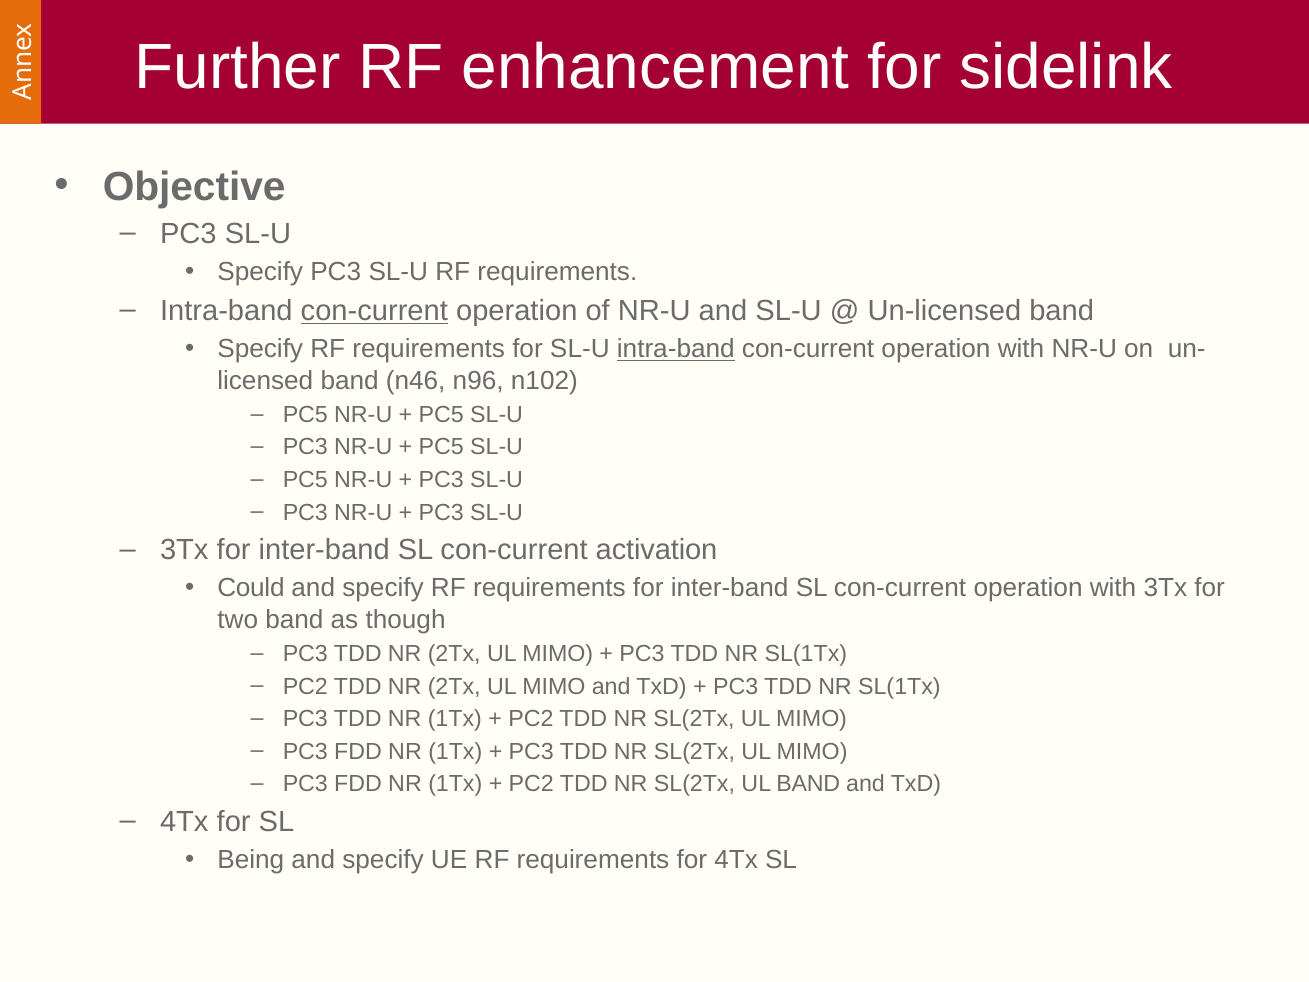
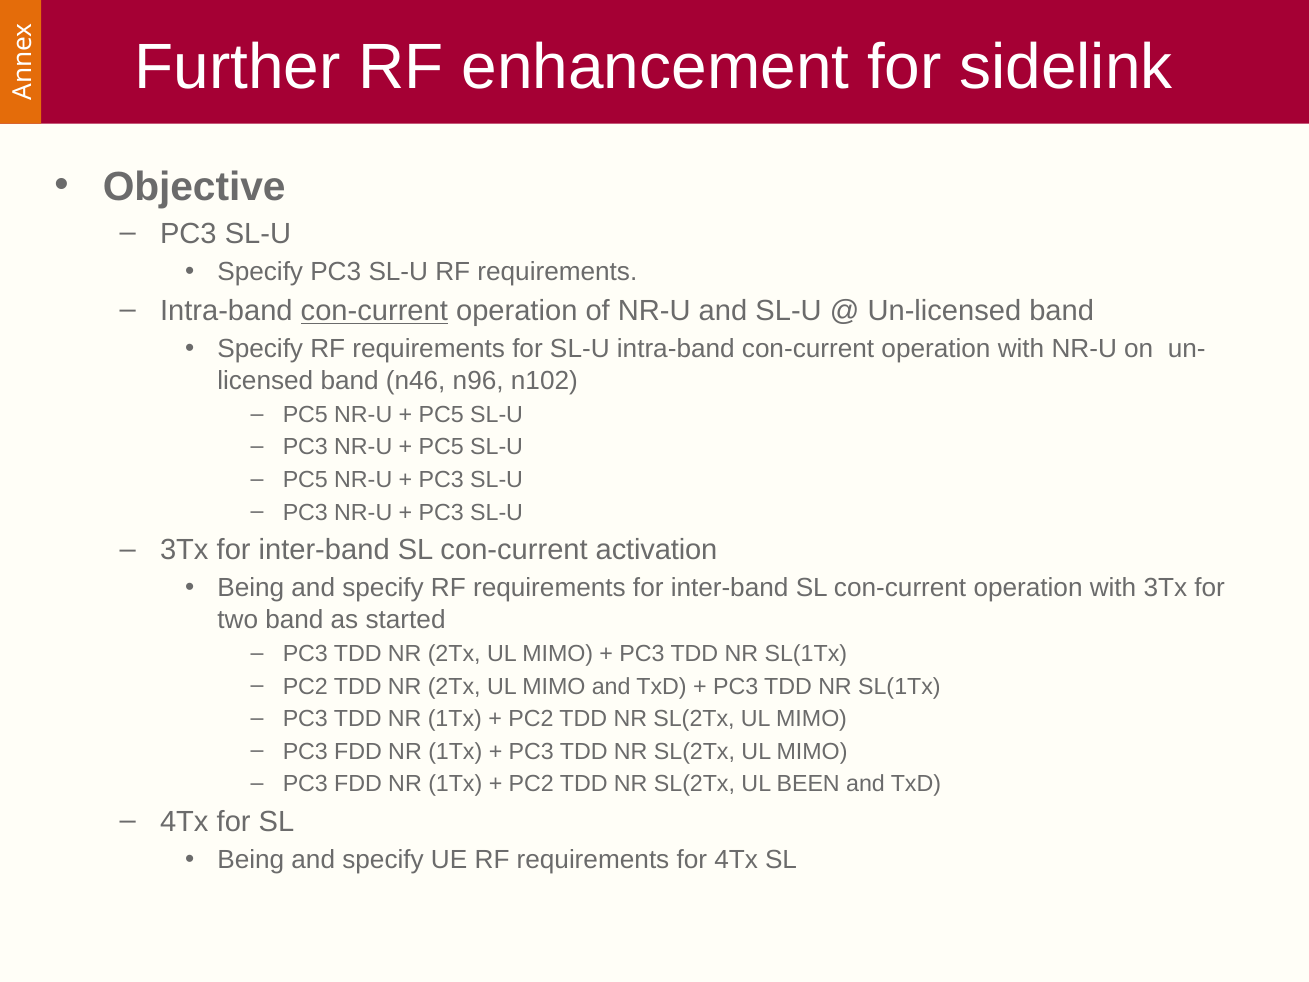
intra-band underline: present -> none (676, 349)
Could: Could -> Being (251, 588)
though: though -> started (406, 620)
UL BAND: BAND -> BEEN (808, 784)
